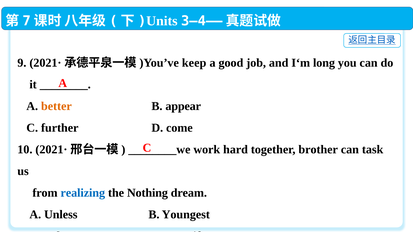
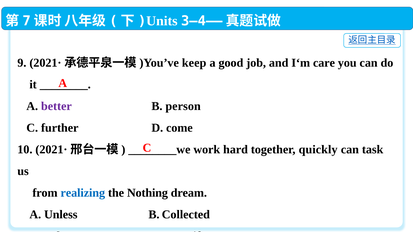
I‘m long: long -> care (324, 63)
better colour: orange -> purple (56, 106)
appear: appear -> person (183, 106)
brother: brother -> quickly (318, 150)
Youngest: Youngest -> Collected (186, 215)
